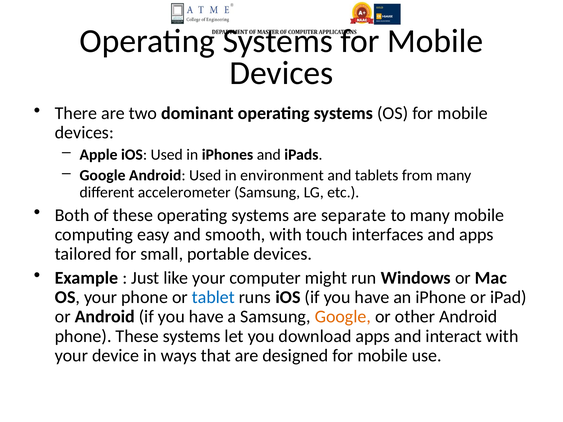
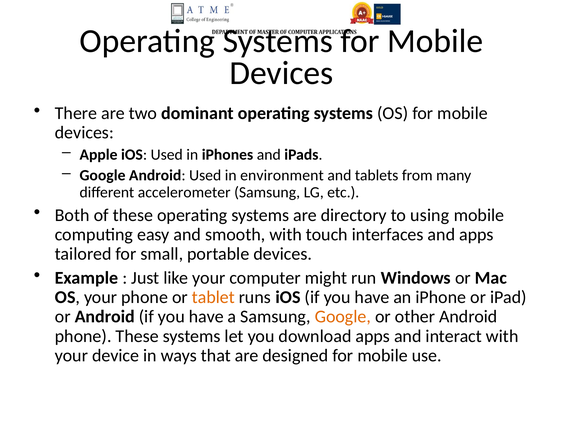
separate: separate -> directory (354, 215)
to many: many -> using (430, 215)
tablet colour: blue -> orange (213, 297)
